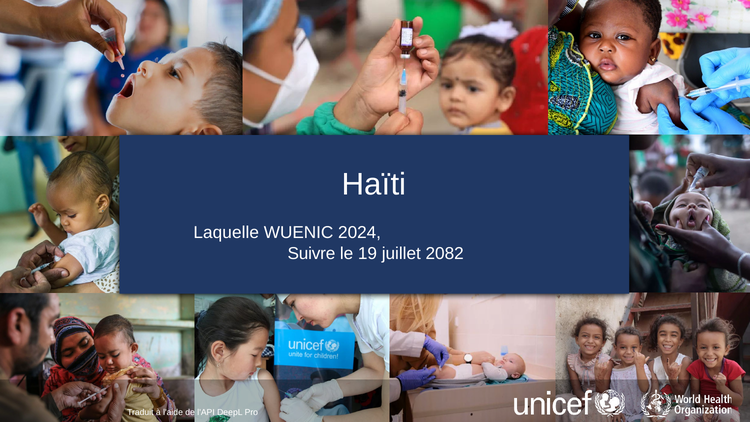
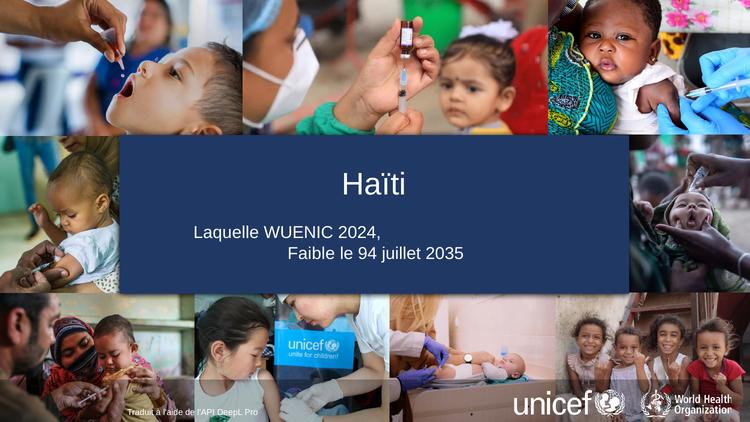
Suivre: Suivre -> Faible (311, 253)
19: 19 -> 94 (367, 253)
2082: 2082 -> 2035 (445, 253)
